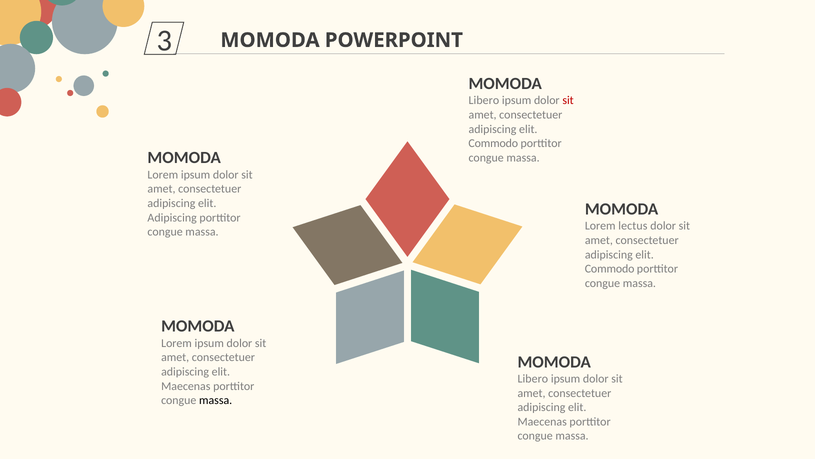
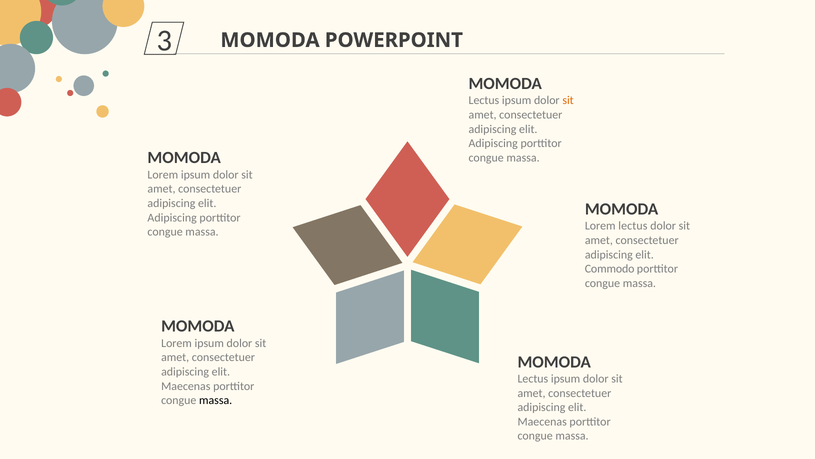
Libero: Libero -> Lectus (484, 100)
sit colour: red -> orange (568, 100)
Commodo: Commodo -> Adipiscing (493, 143)
Libero: Libero -> Lectus (533, 378)
